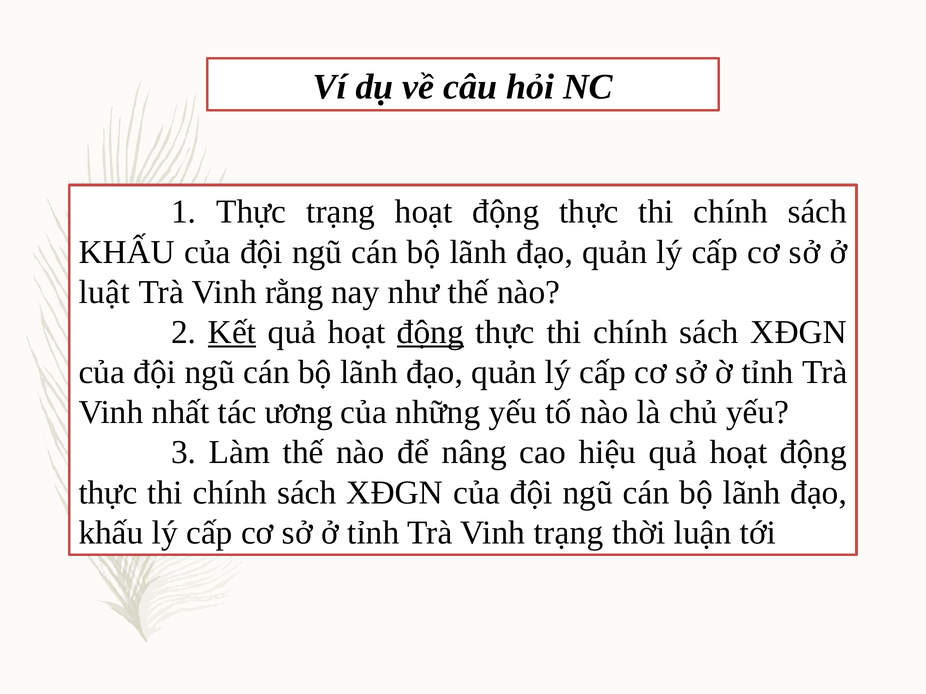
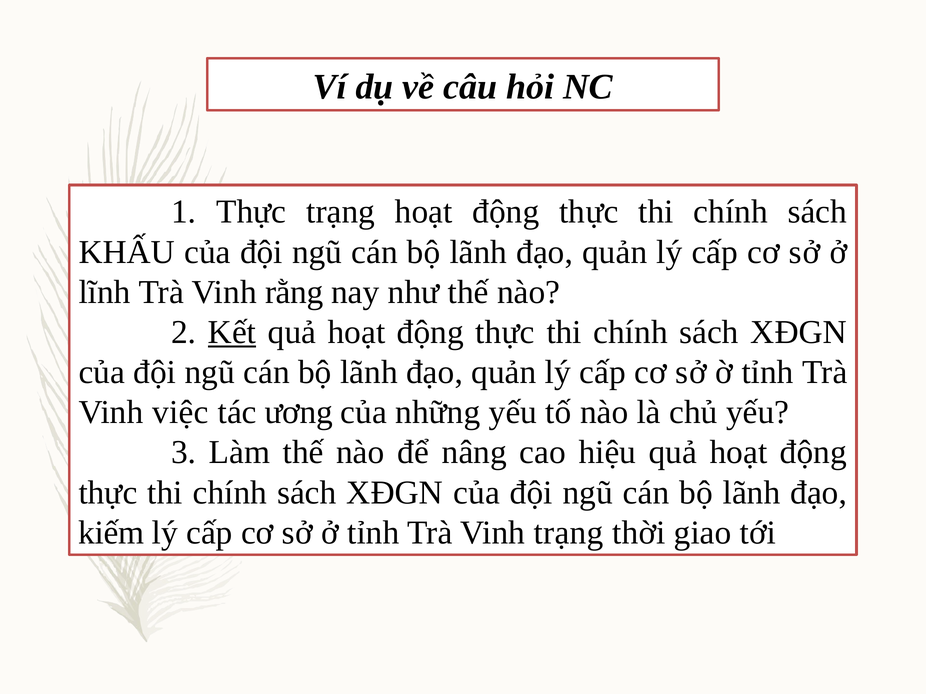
luật: luật -> lĩnh (105, 292)
động underline: present -> none (430, 332)
nhất: nhất -> việc (180, 413)
khấu: khấu -> kiếm (111, 533)
luận: luận -> giao (703, 533)
